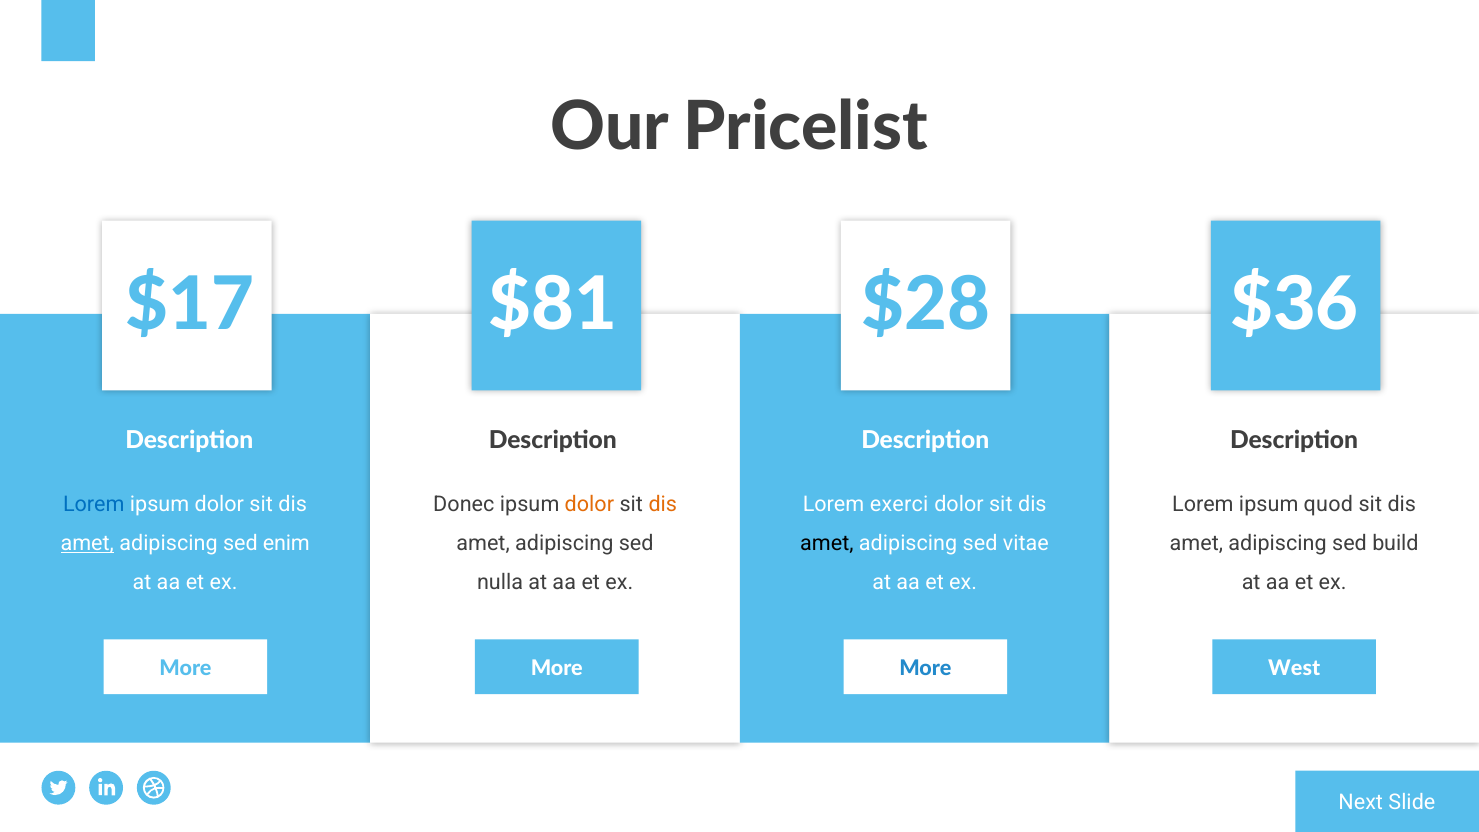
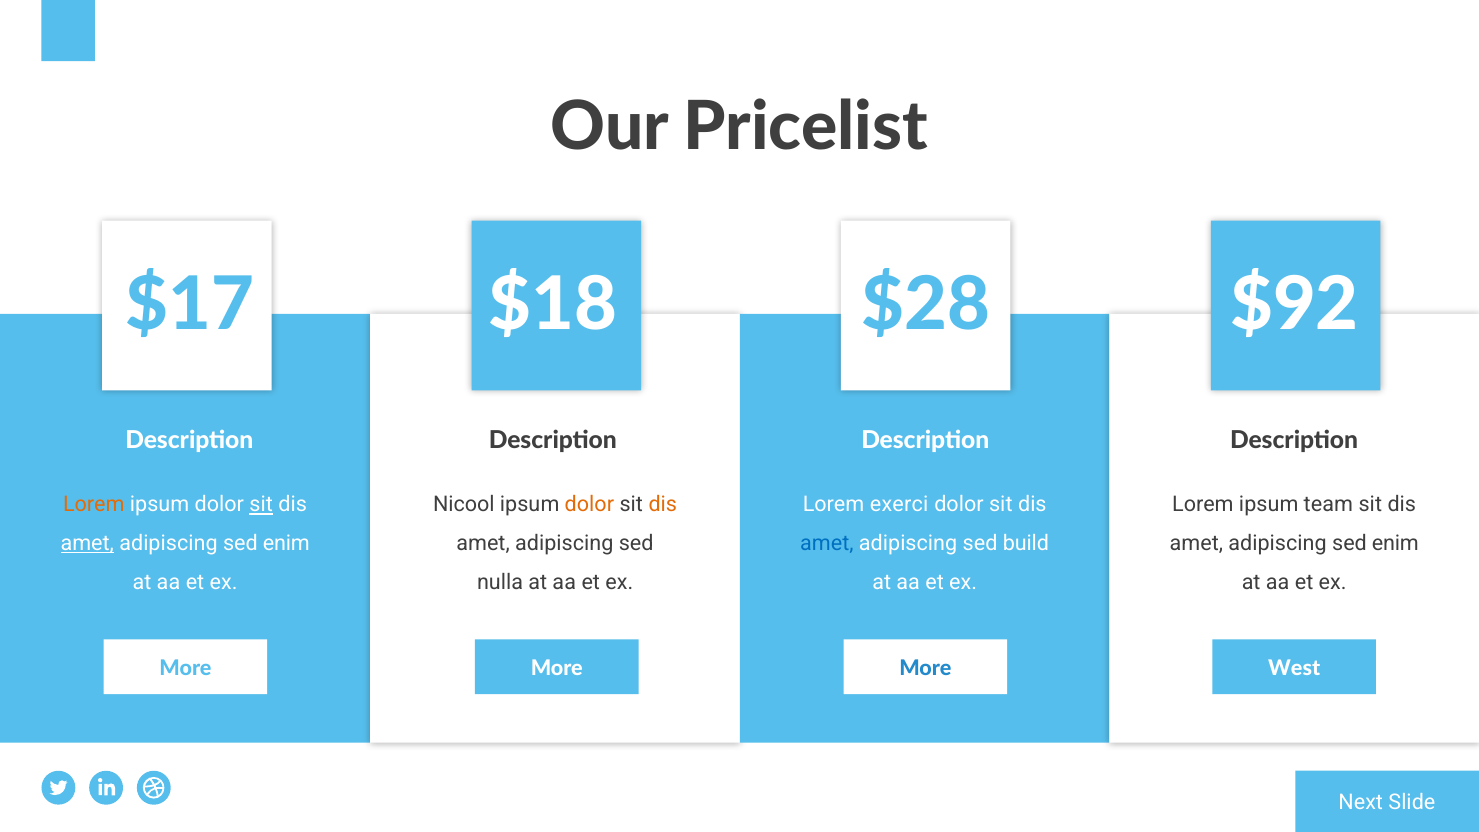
$81: $81 -> $18 (553, 305)
$36: $36 -> $92 (1294, 305)
Lorem colour: blue -> orange (94, 505)
sit underline: none -> present (261, 505)
Donec: Donec -> Nicool (464, 505)
quod: quod -> team (1328, 505)
amet colour: black -> blue (827, 544)
vitae: vitae -> build (1026, 544)
build: build -> enim (1395, 544)
